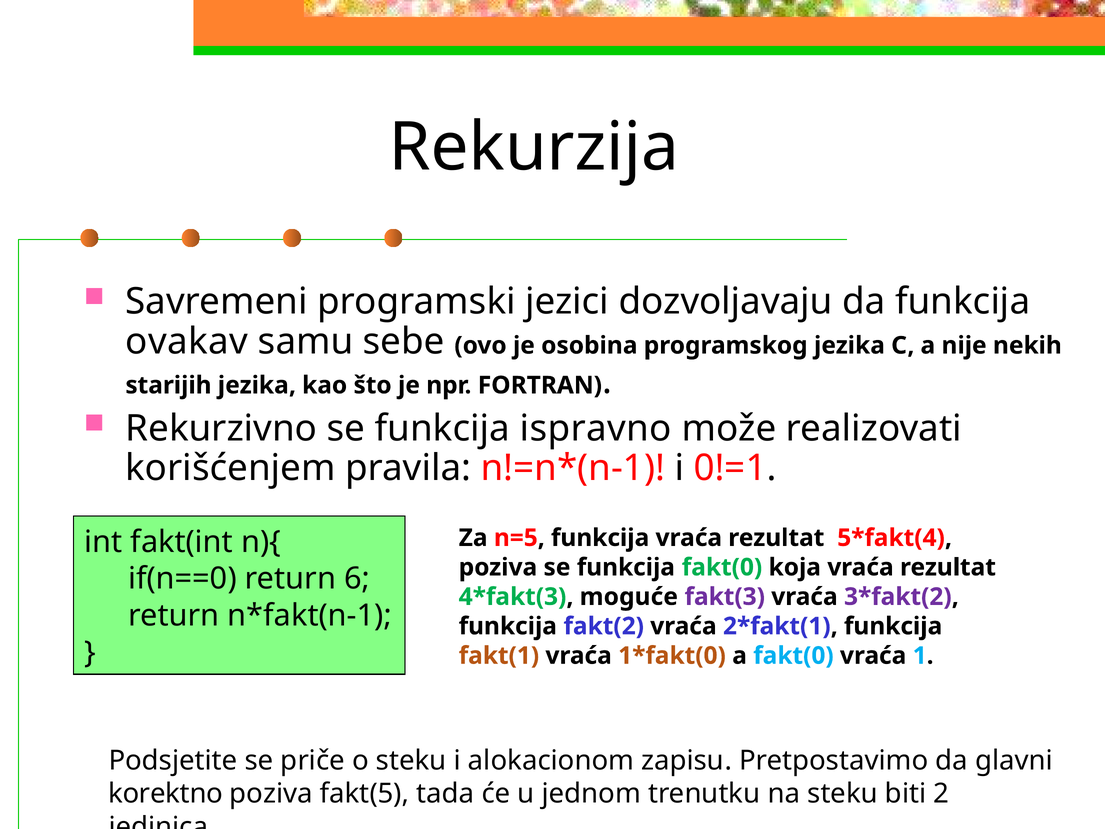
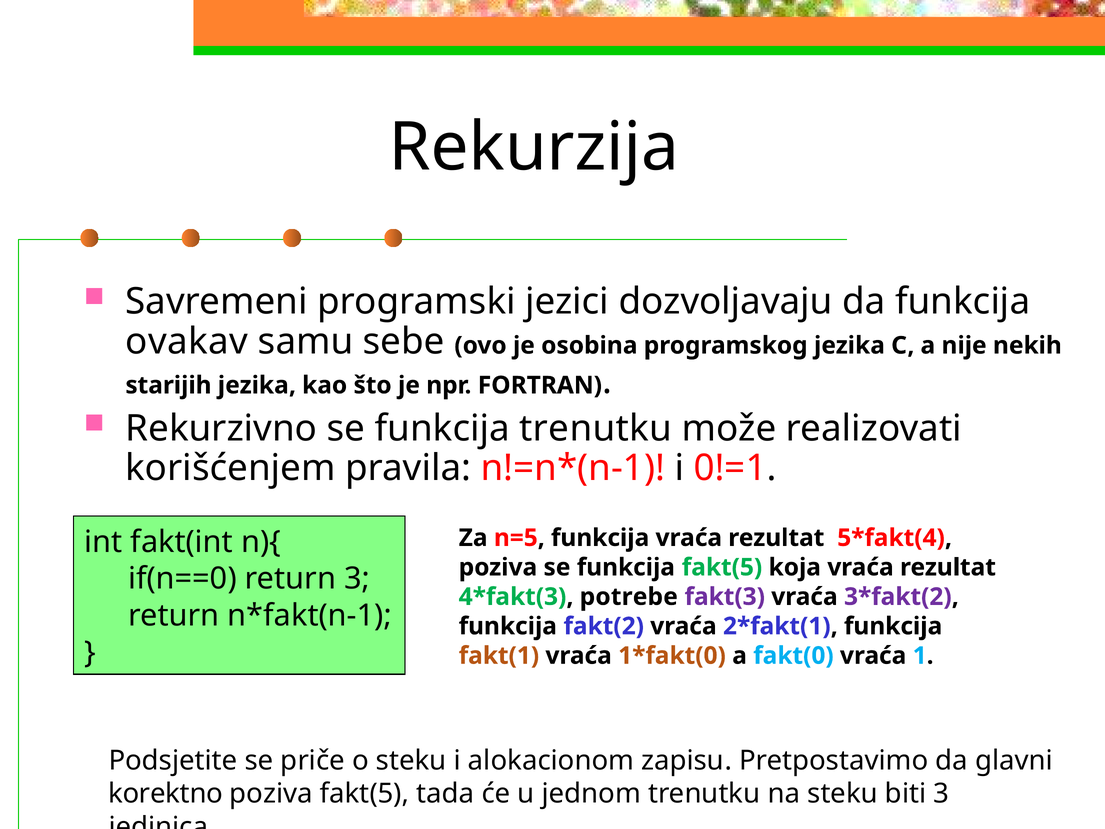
funkcija ispravno: ispravno -> trenutku (596, 428)
funkcija fakt(0: fakt(0 -> fakt(5 (722, 567)
return 6: 6 -> 3 (357, 579)
moguće: moguće -> potrebe (629, 597)
biti 2: 2 -> 3 (941, 794)
